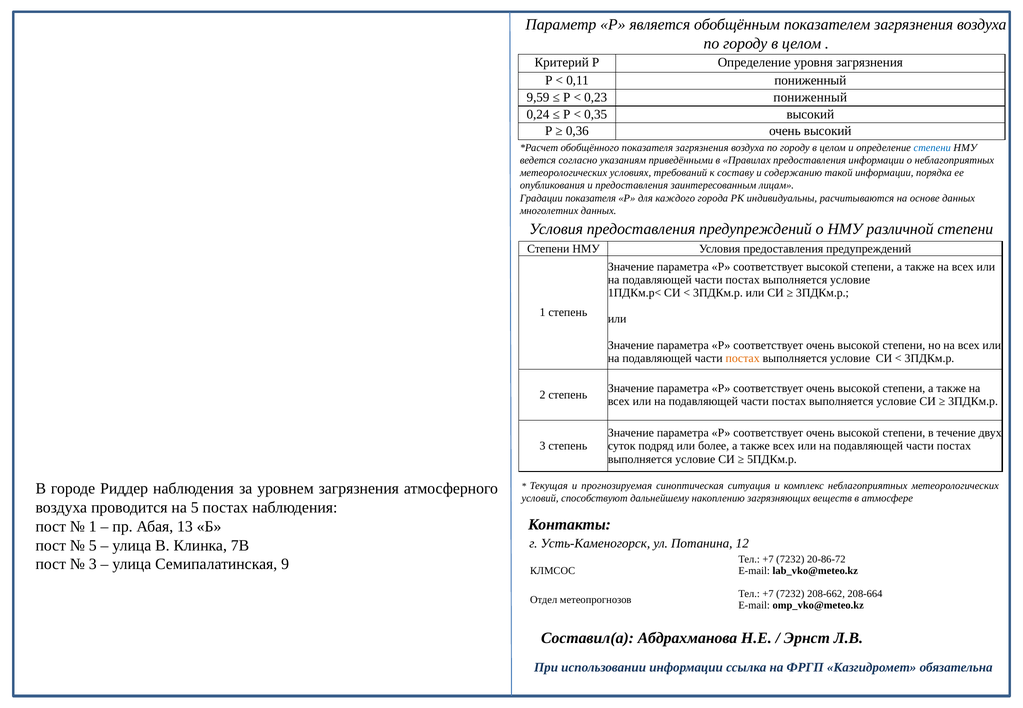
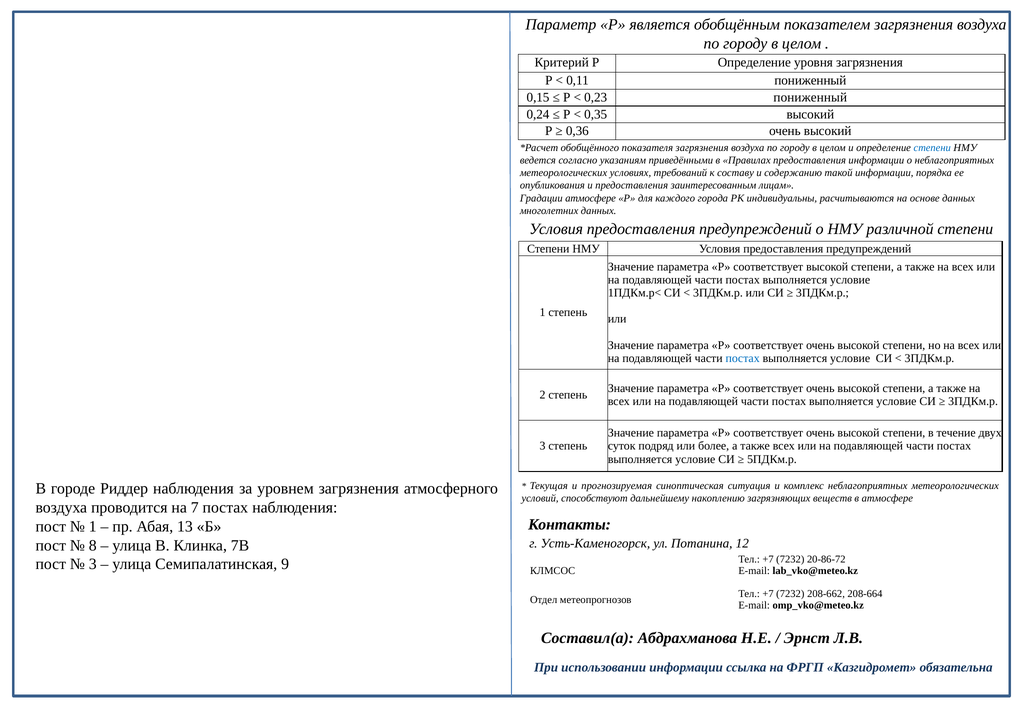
9,59: 9,59 -> 0,15 (538, 97)
Градации показателя: показателя -> атмосфере (591, 198)
постах colour: orange -> blue (743, 358)
на 5: 5 -> 7 (195, 508)
5: 5 -> 8 (93, 546)
